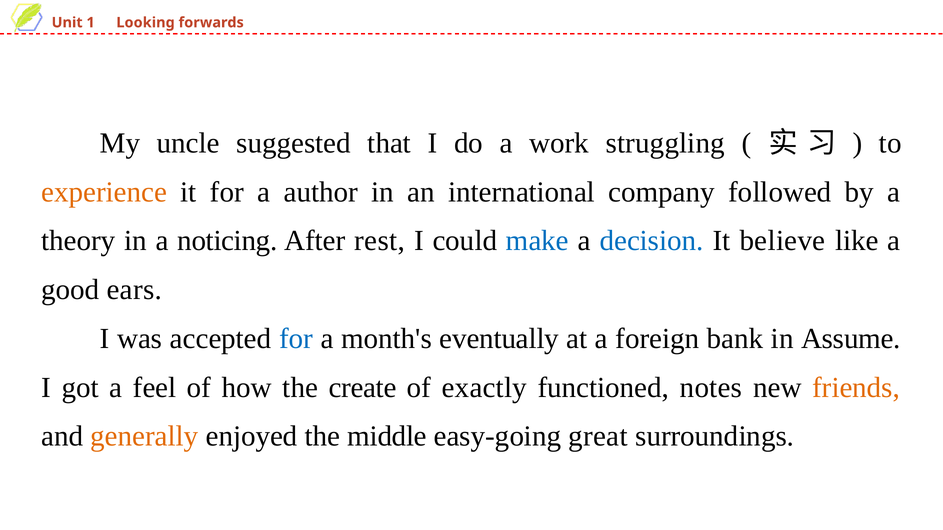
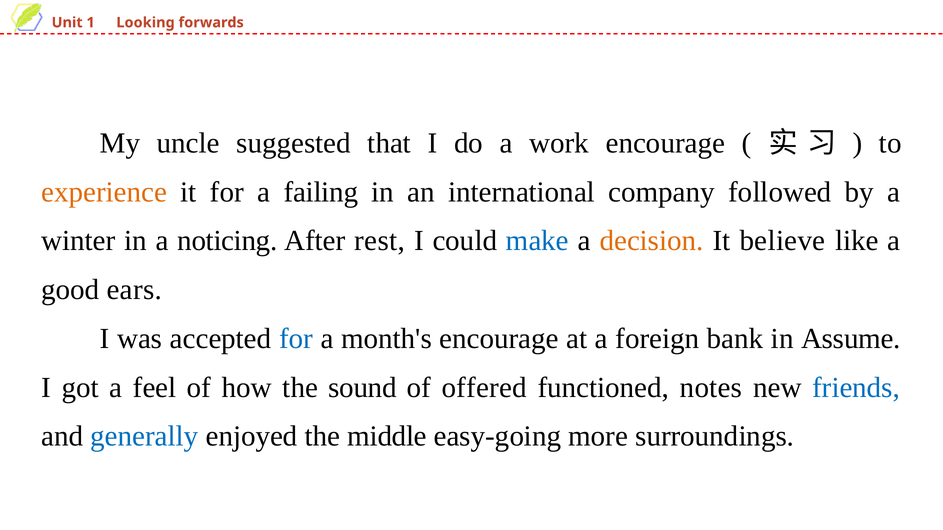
work struggling: struggling -> encourage (665, 143)
author: author -> failing (321, 192)
theory: theory -> winter (78, 241)
decision colour: blue -> orange (652, 241)
month's eventually: eventually -> encourage (499, 339)
create: create -> sound (363, 388)
exactly: exactly -> offered (484, 388)
friends colour: orange -> blue (856, 388)
generally colour: orange -> blue (144, 437)
great: great -> more (598, 437)
